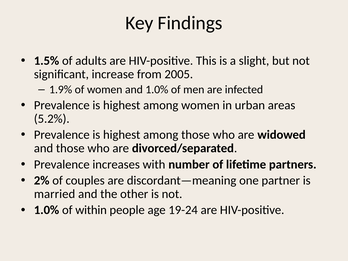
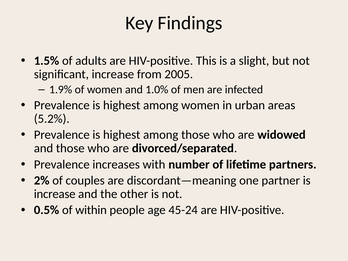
married: married -> increase (55, 194)
1.0%: 1.0% -> 0.5% (47, 210)
19-24: 19-24 -> 45-24 (183, 210)
